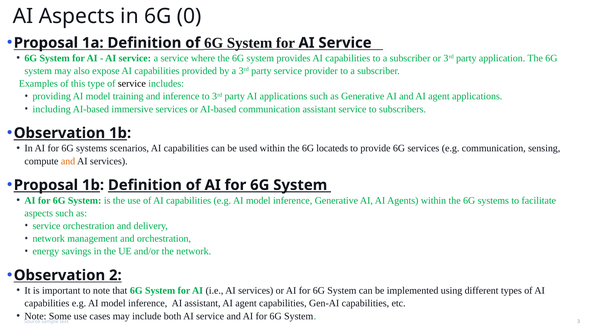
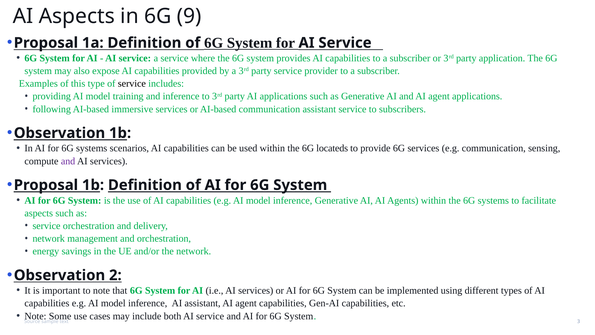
0: 0 -> 9 (189, 16)
including: including -> following (52, 109)
and colour: orange -> purple (68, 161)
